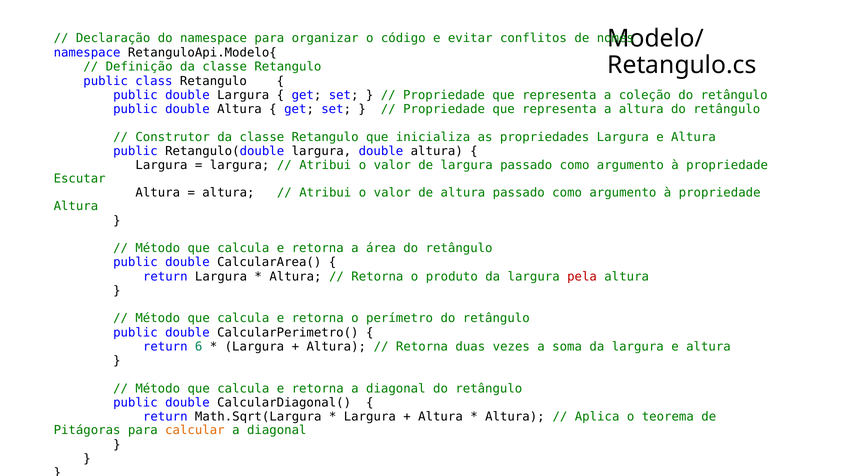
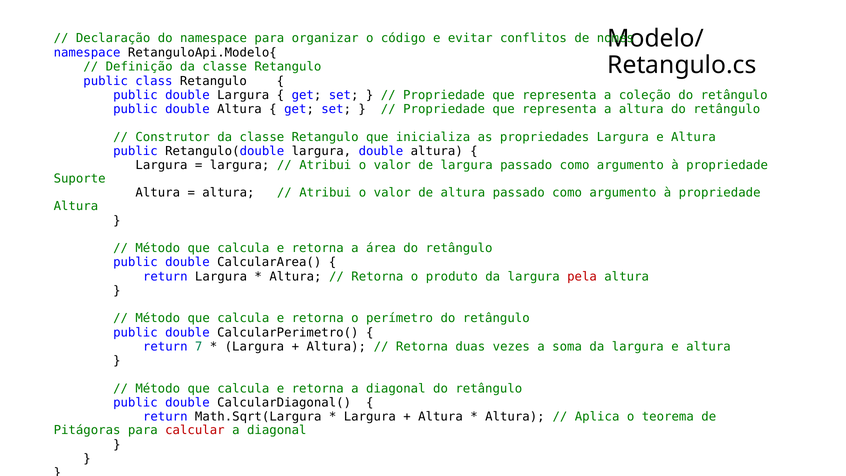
Escutar: Escutar -> Suporte (80, 179)
6: 6 -> 7 (199, 347)
calcular colour: orange -> red (195, 430)
